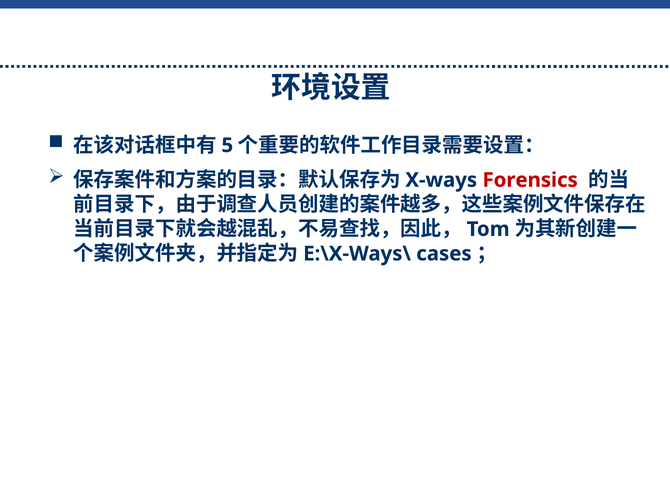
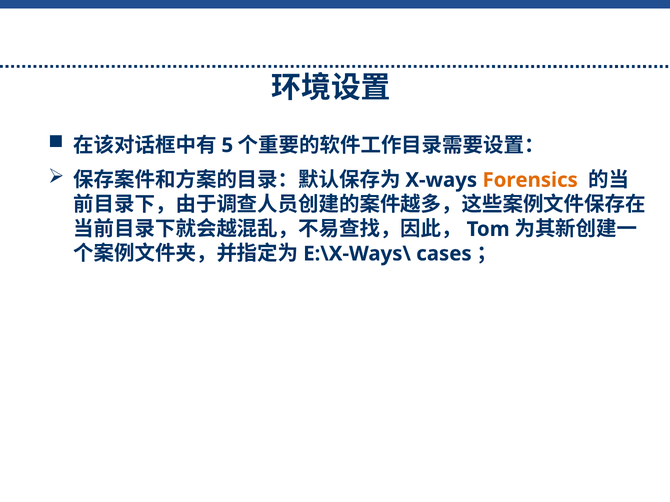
Forensics colour: red -> orange (530, 180)
